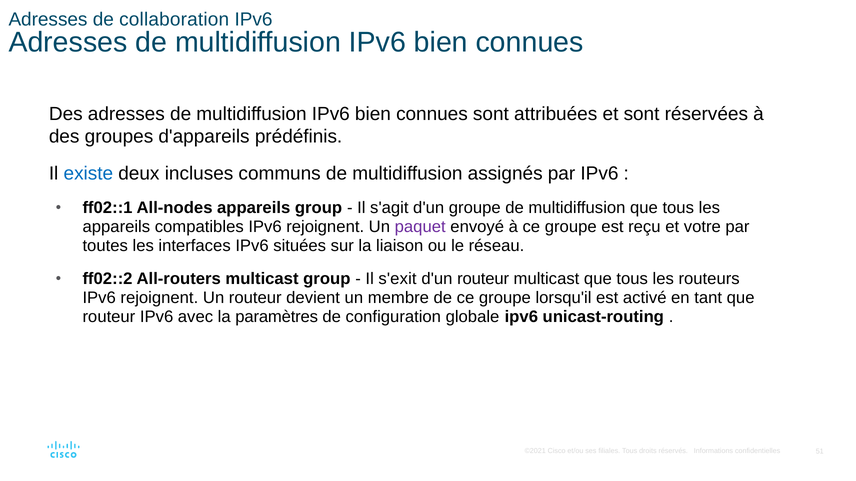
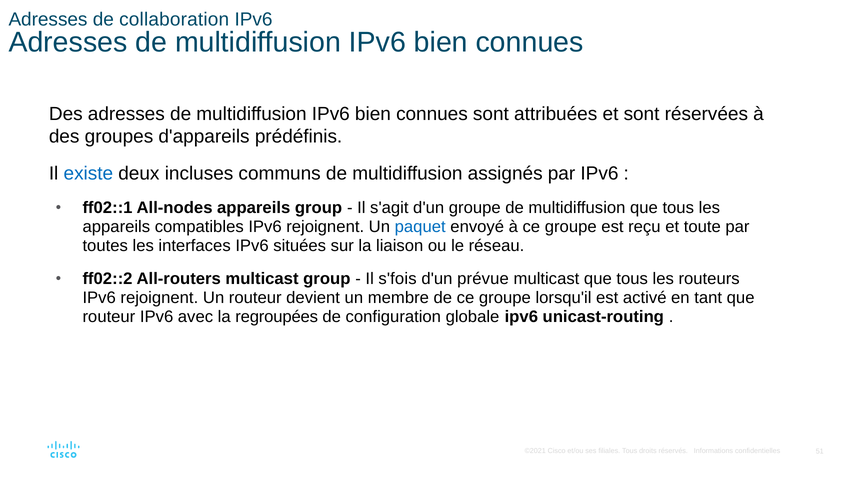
paquet colour: purple -> blue (420, 227)
votre: votre -> toute (702, 227)
s'exit: s'exit -> s'fois (398, 279)
d'un routeur: routeur -> prévue (483, 279)
paramètres: paramètres -> regroupées (277, 317)
